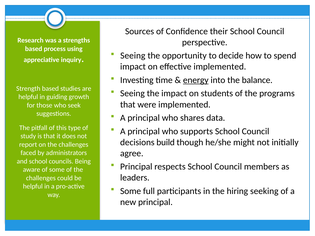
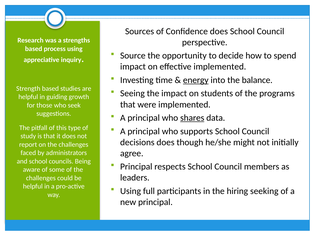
Confidence their: their -> does (219, 31)
Seeing: Seeing -> Source (133, 56)
shares underline: none -> present (192, 118)
decisions build: build -> does (166, 142)
Some: Some -> Using (131, 191)
